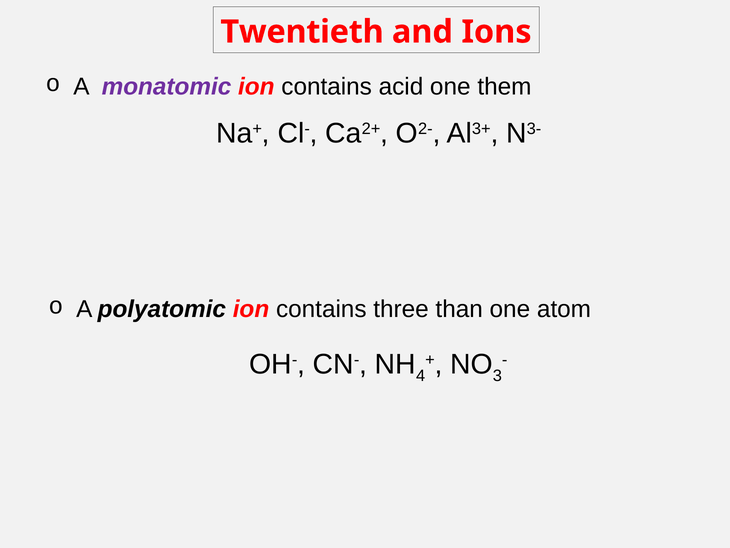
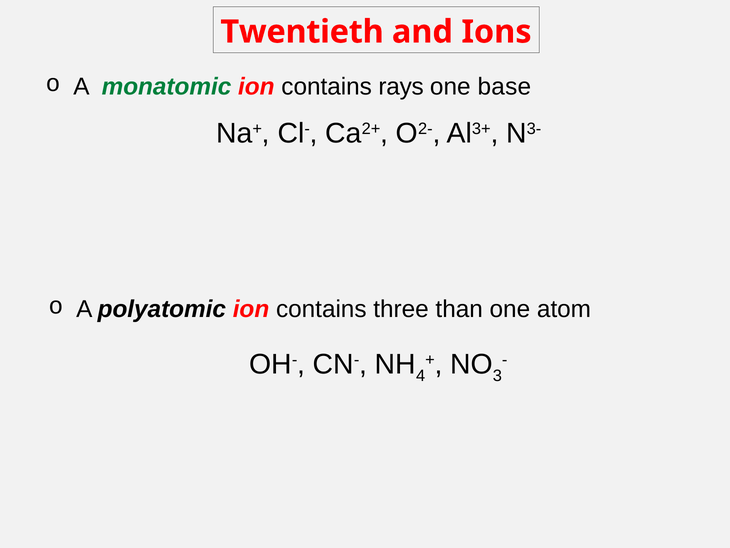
monatomic colour: purple -> green (166, 87)
acid: acid -> rays (401, 87)
them: them -> base (504, 87)
